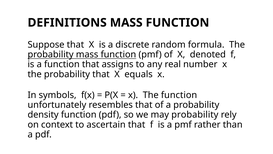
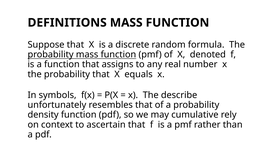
The function: function -> describe (179, 95)
may probability: probability -> cumulative (195, 114)
